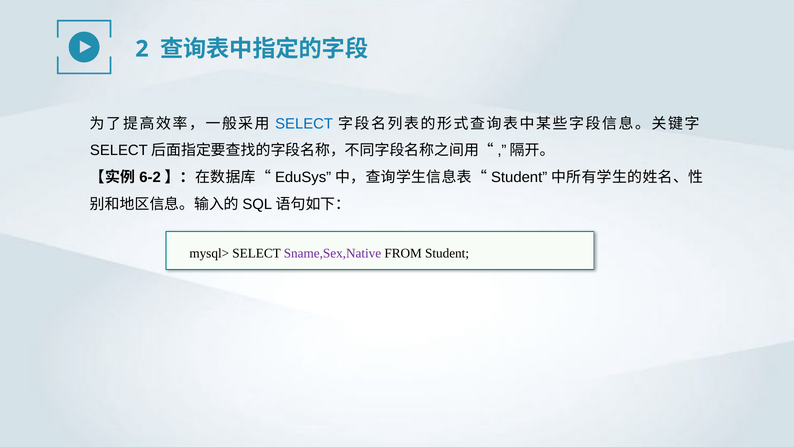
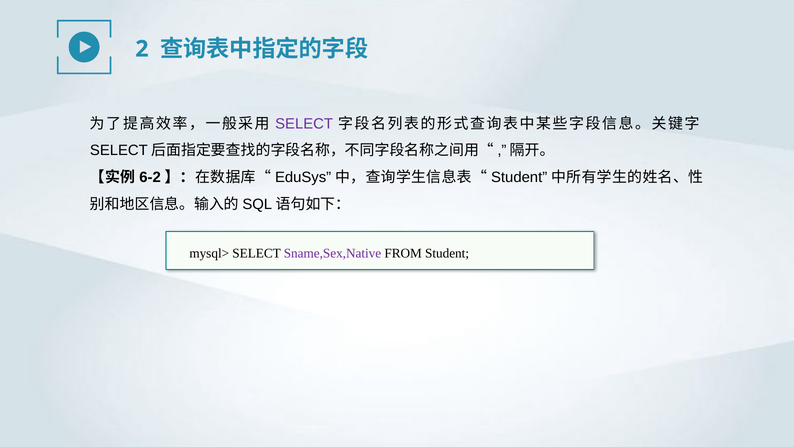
SELECT colour: blue -> purple (304, 124)
